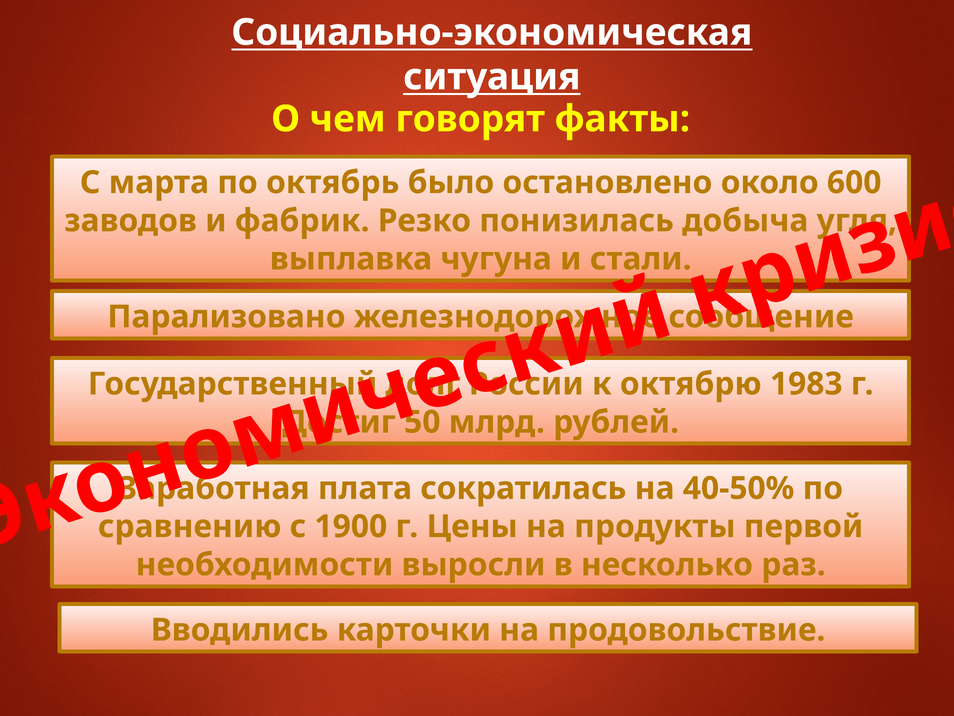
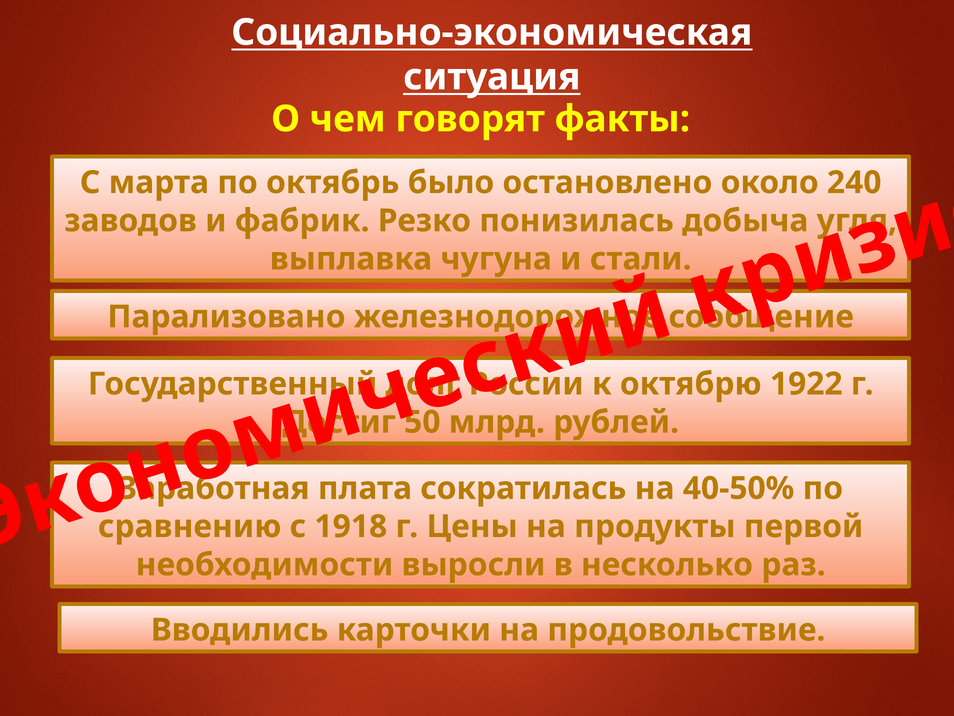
600: 600 -> 240 (854, 182)
1983: 1983 -> 1922 (806, 384)
1900: 1900 -> 1918 (351, 526)
